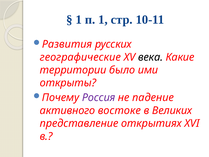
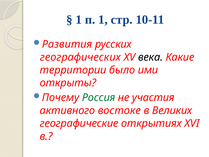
географические: географические -> географических (80, 57)
Россия colour: purple -> green (99, 97)
падение: падение -> участия (153, 97)
представление: представление -> географические (79, 123)
